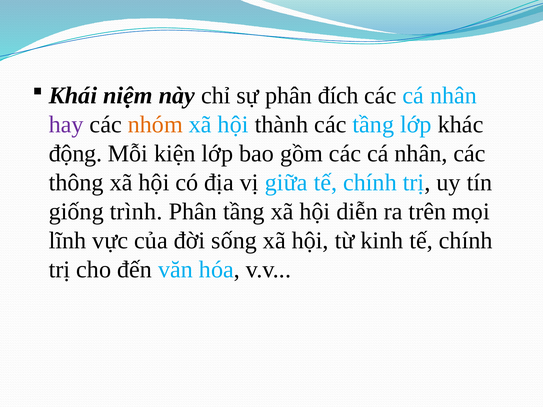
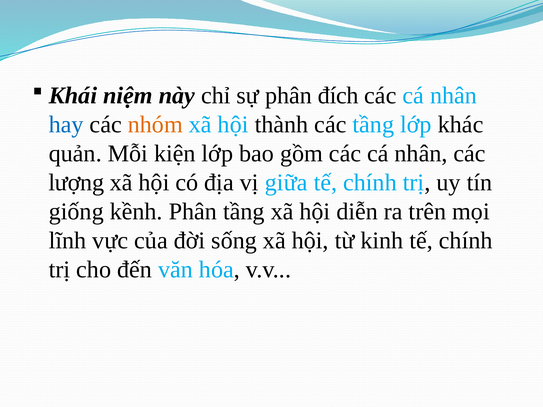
hay colour: purple -> blue (66, 125)
động: động -> quản (75, 154)
thông: thông -> lượng (76, 183)
trình: trình -> kềnh (136, 212)
